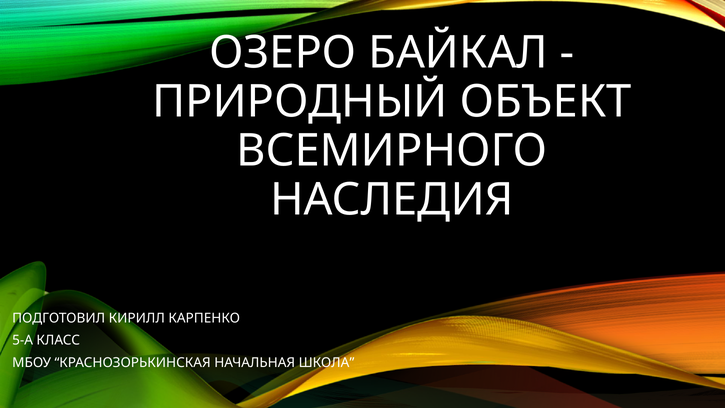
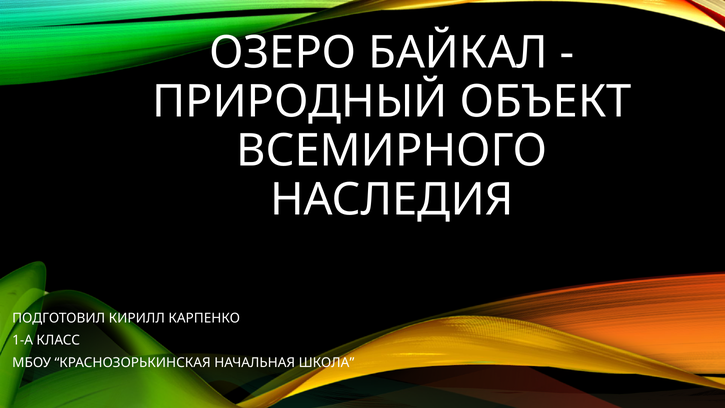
5-А: 5-А -> 1-А (23, 340)
